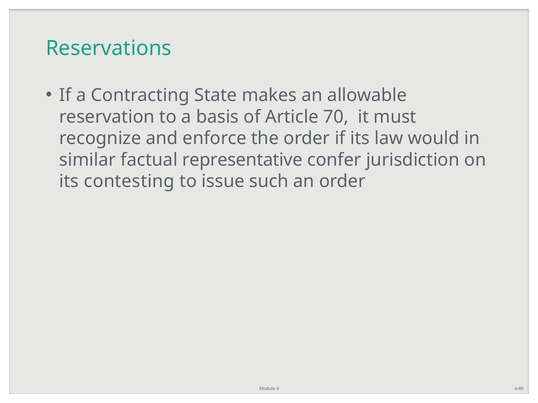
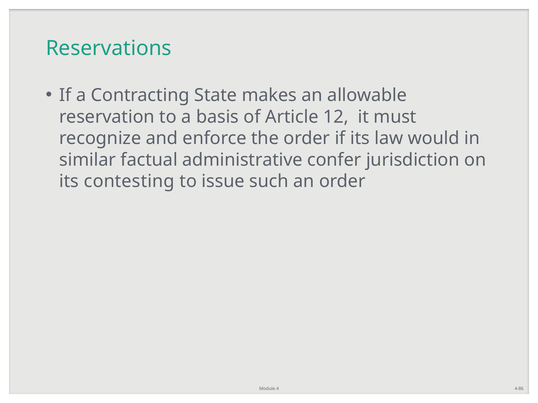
70: 70 -> 12 (336, 117)
representative: representative -> administrative (242, 160)
